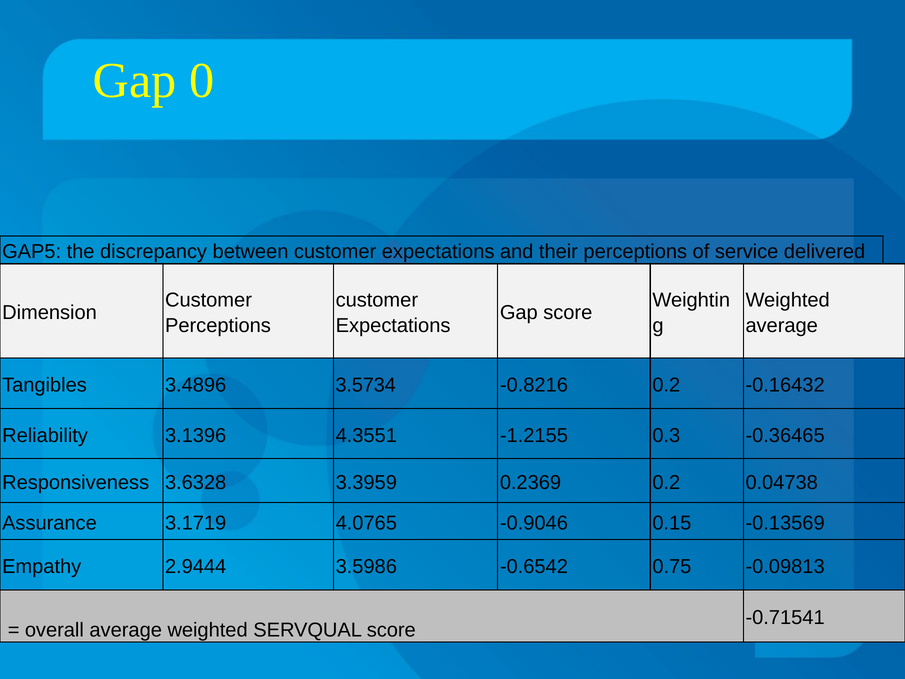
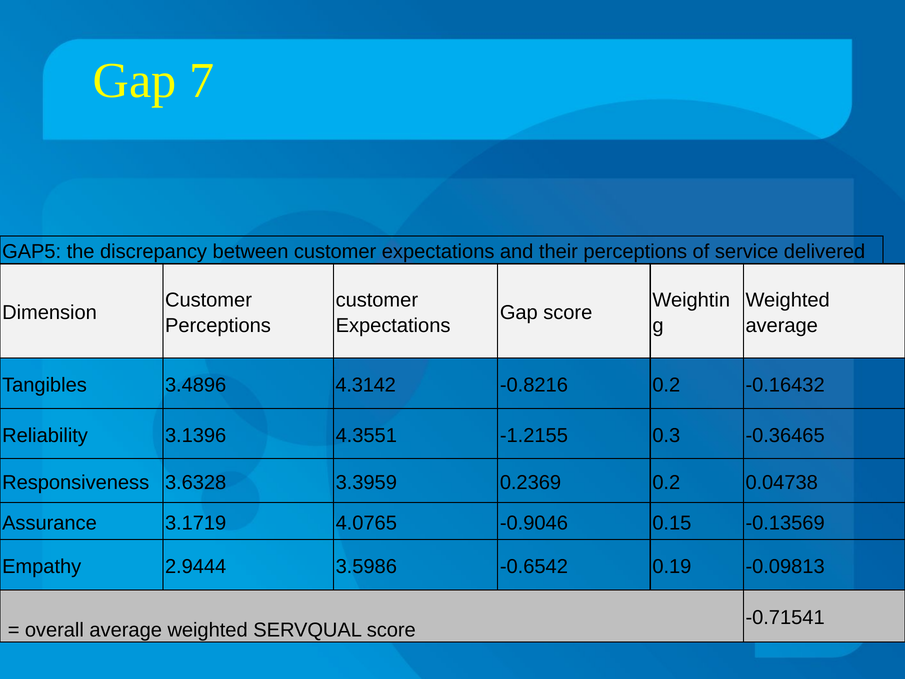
0: 0 -> 7 (202, 81)
3.5734: 3.5734 -> 4.3142 (366, 385)
0.75: 0.75 -> 0.19 (672, 567)
